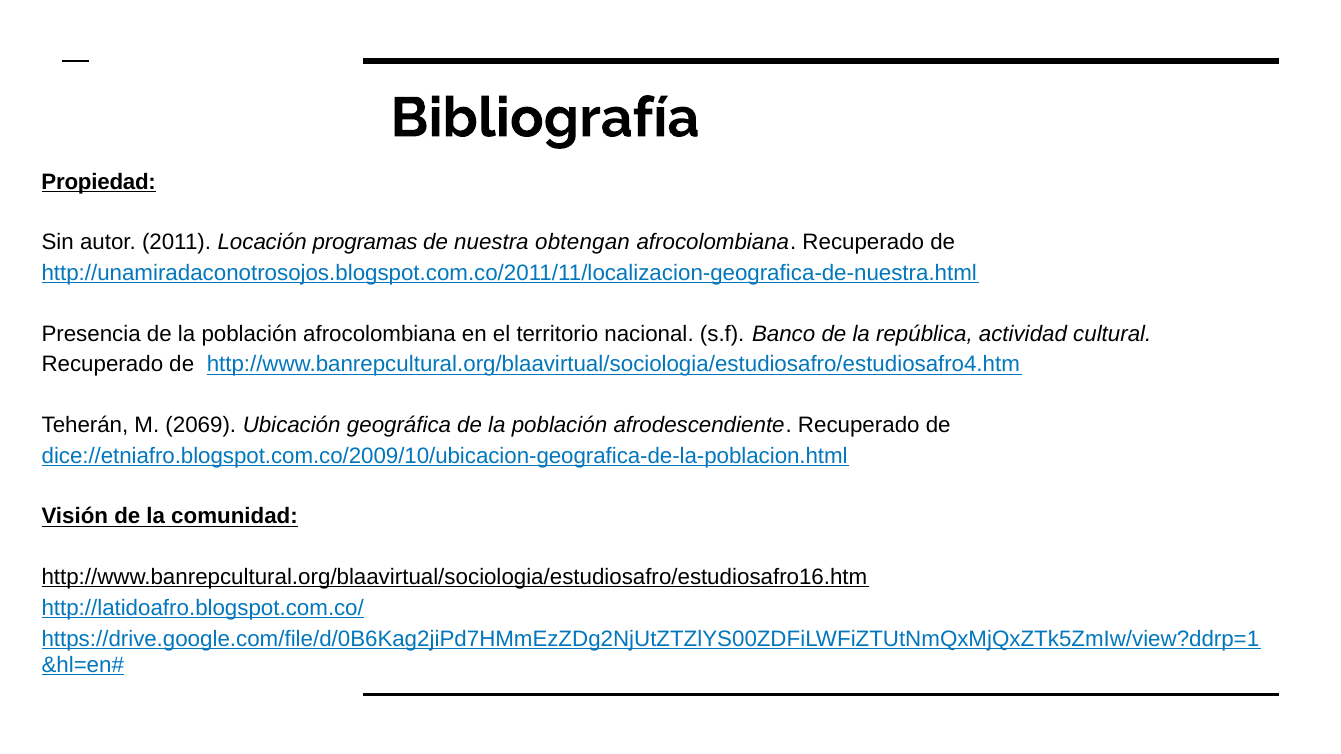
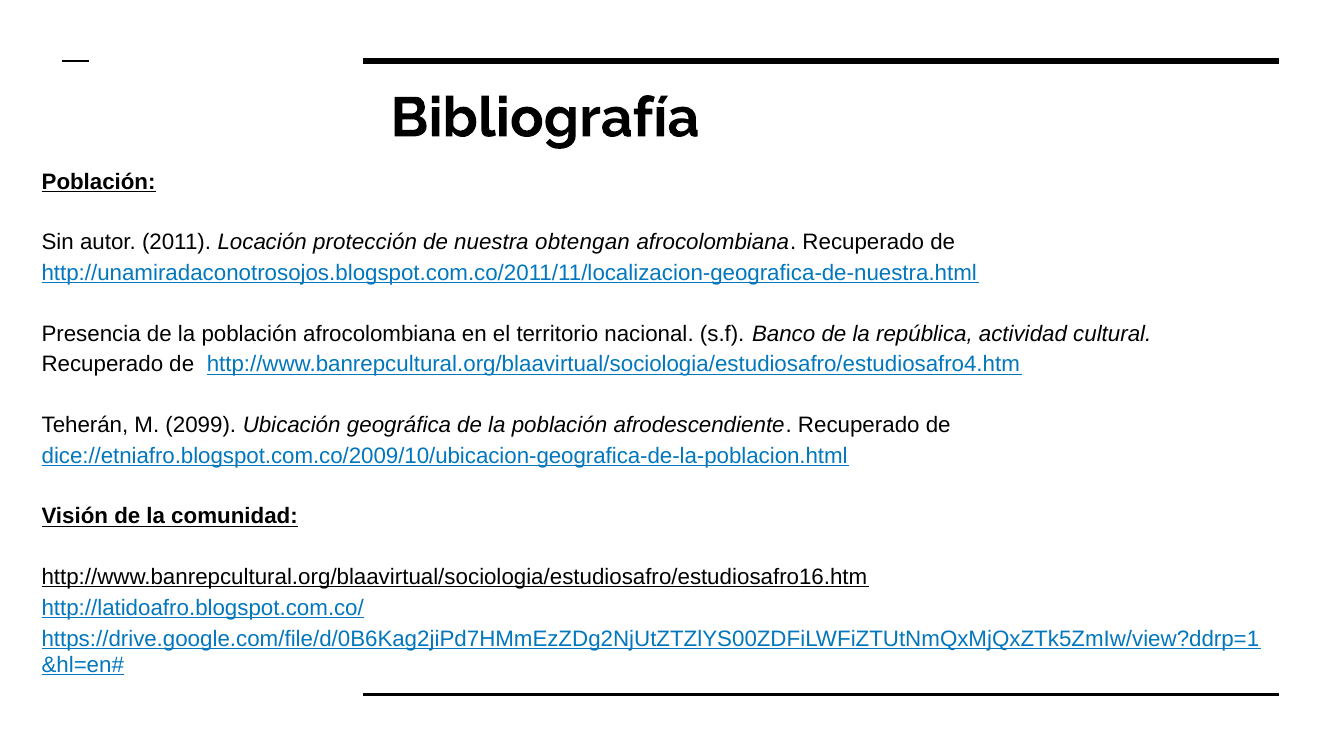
Propiedad: Propiedad -> Población (99, 182)
programas: programas -> protección (365, 242)
2069: 2069 -> 2099 (201, 425)
